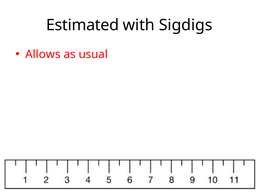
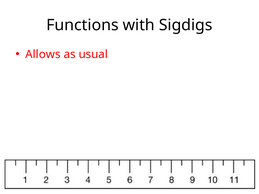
Estimated: Estimated -> Functions (82, 25)
